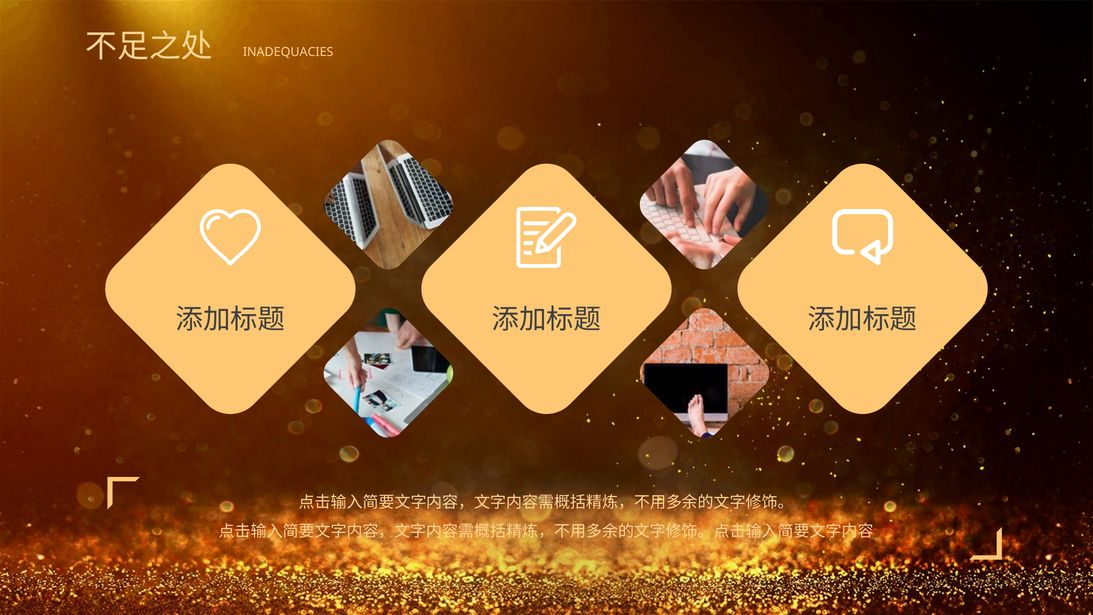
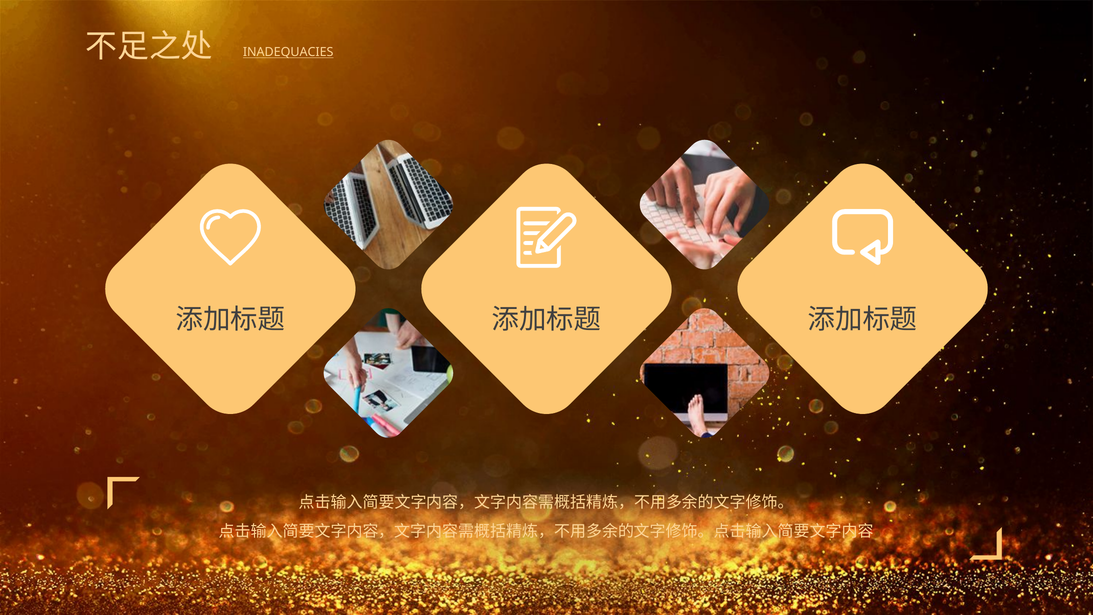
INADEQUACIES underline: none -> present (288, 52)
